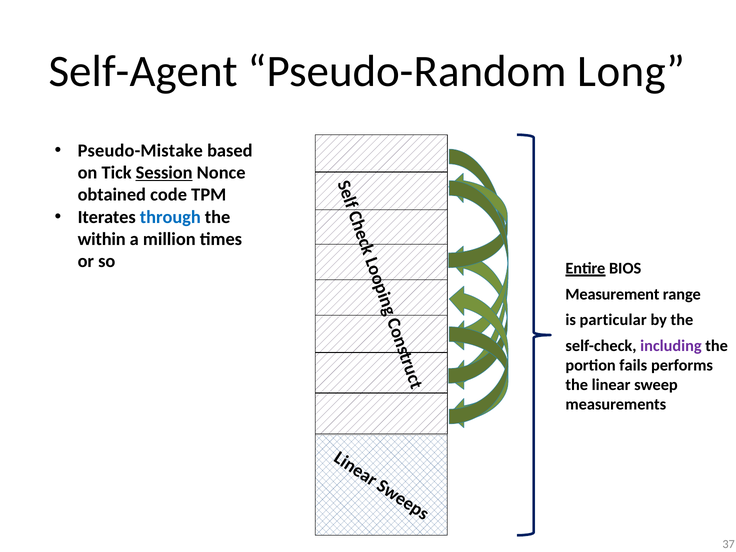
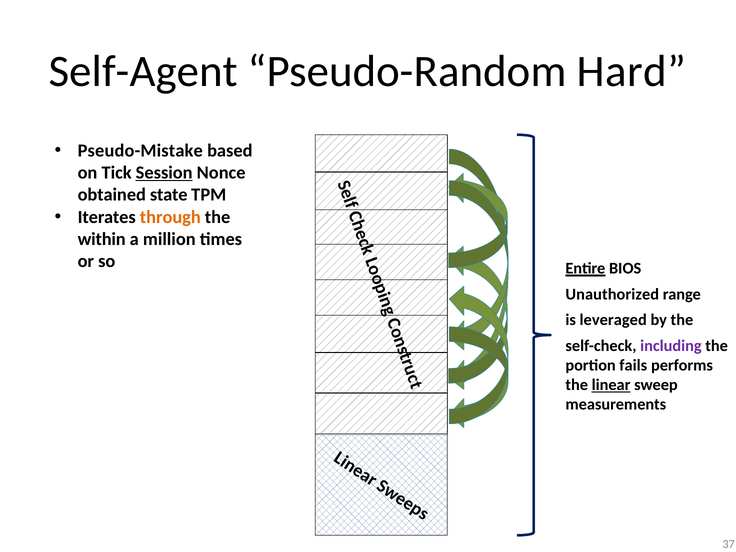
Long: Long -> Hard (631, 71)
code: code -> state (169, 195)
through colour: blue -> orange (170, 217)
Measurement: Measurement -> Unauthorized (612, 294)
particular: particular -> leveraged (613, 320)
linear underline: none -> present (611, 385)
